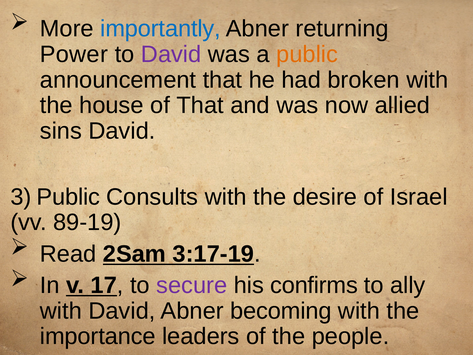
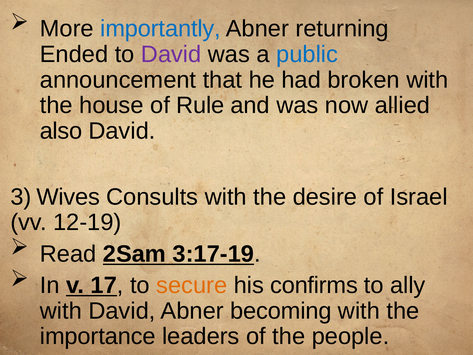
Power: Power -> Ended (74, 54)
public colour: orange -> blue (307, 54)
of That: That -> Rule (200, 105)
sins: sins -> also (61, 131)
3 Public: Public -> Wives (68, 197)
89-19: 89-19 -> 12-19 (87, 222)
secure colour: purple -> orange (192, 285)
